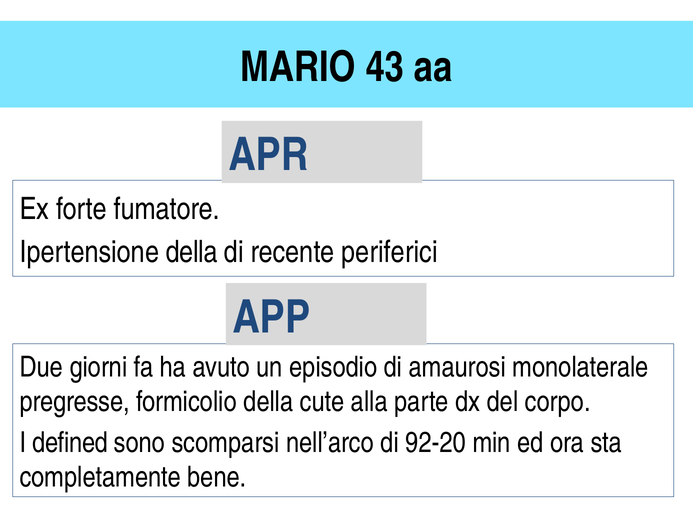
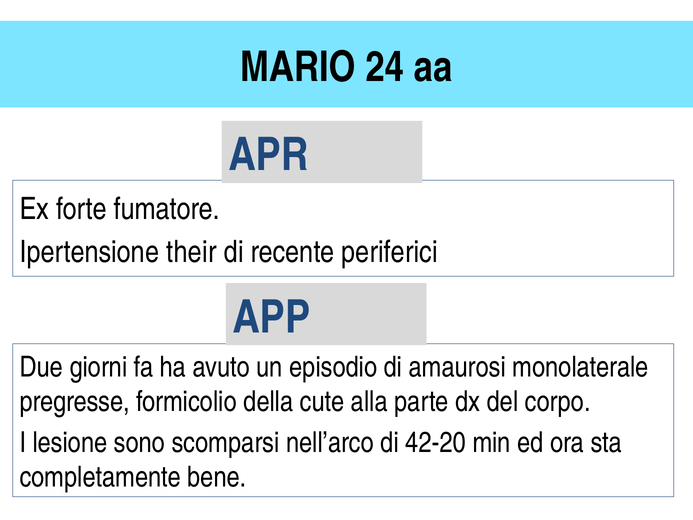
43: 43 -> 24 (385, 67)
Ipertensione della: della -> their (191, 252)
defined: defined -> lesione (70, 443)
92-20: 92-20 -> 42-20 (436, 443)
